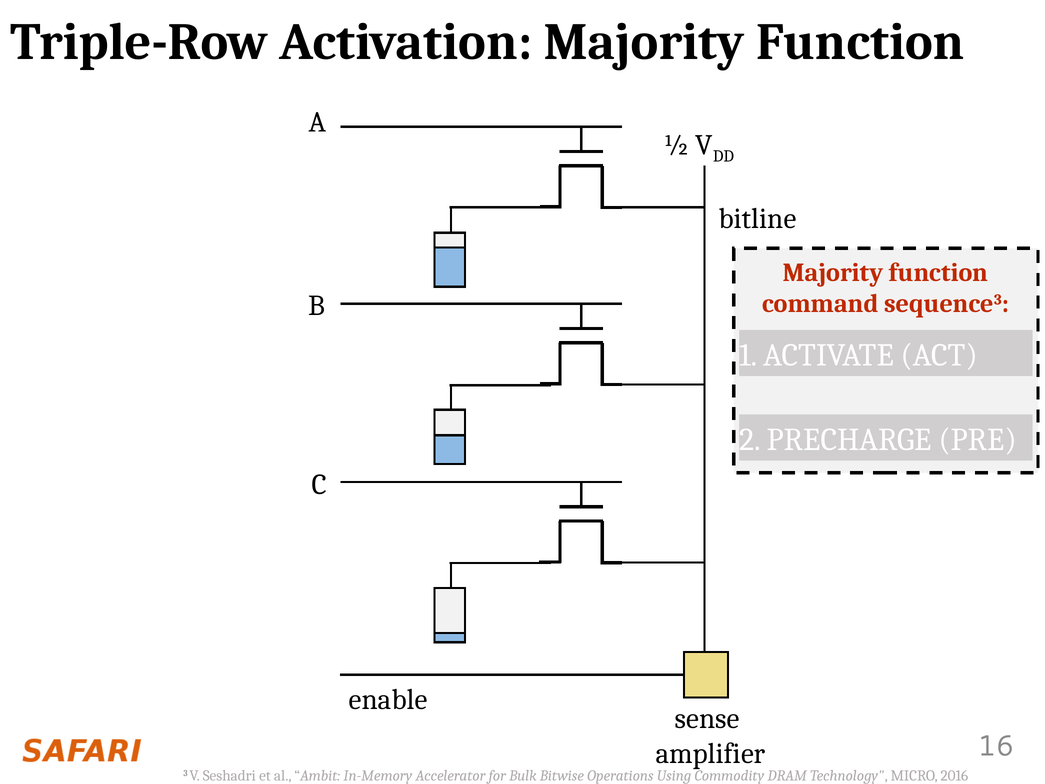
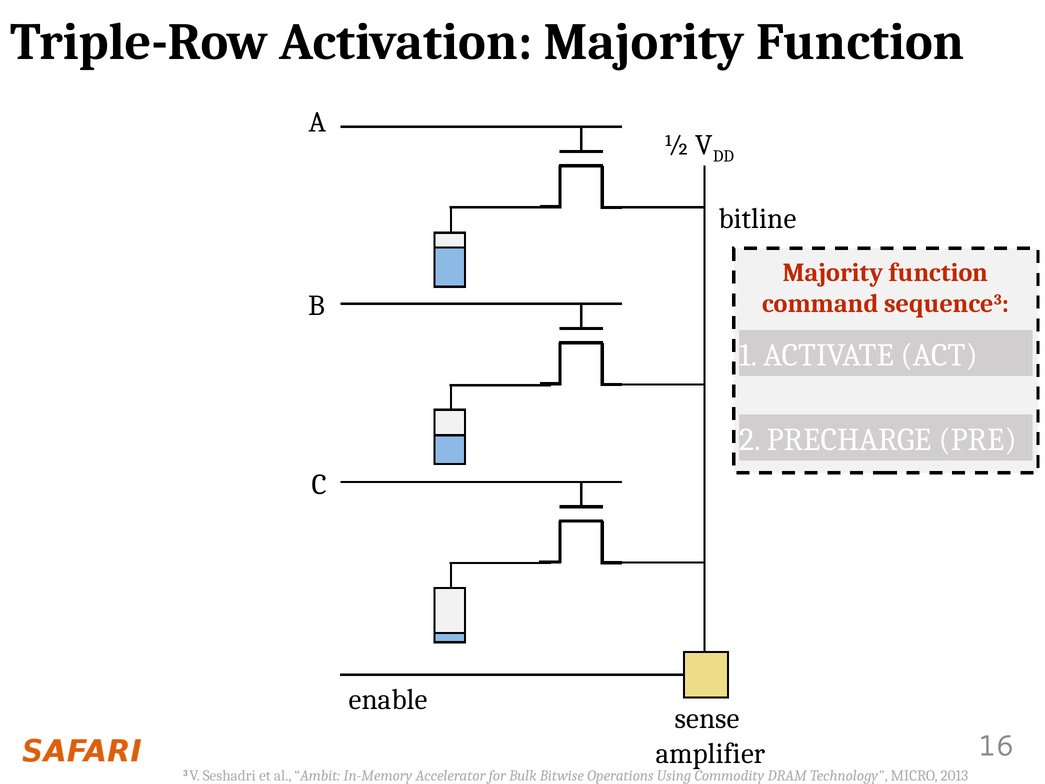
2016: 2016 -> 2013 (954, 776)
